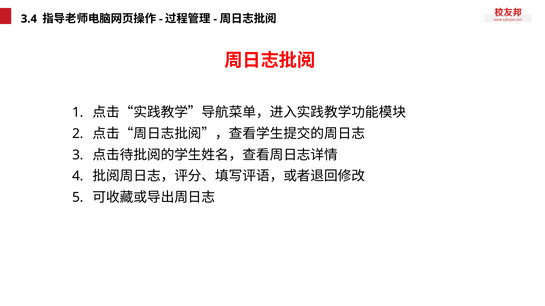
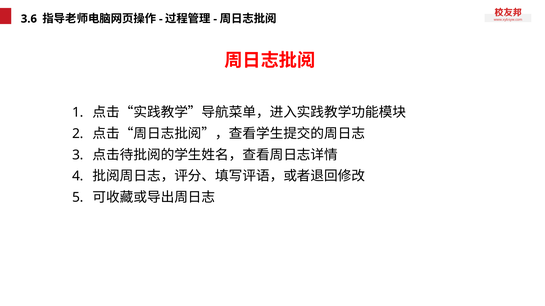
3.4: 3.4 -> 3.6 (29, 19)
